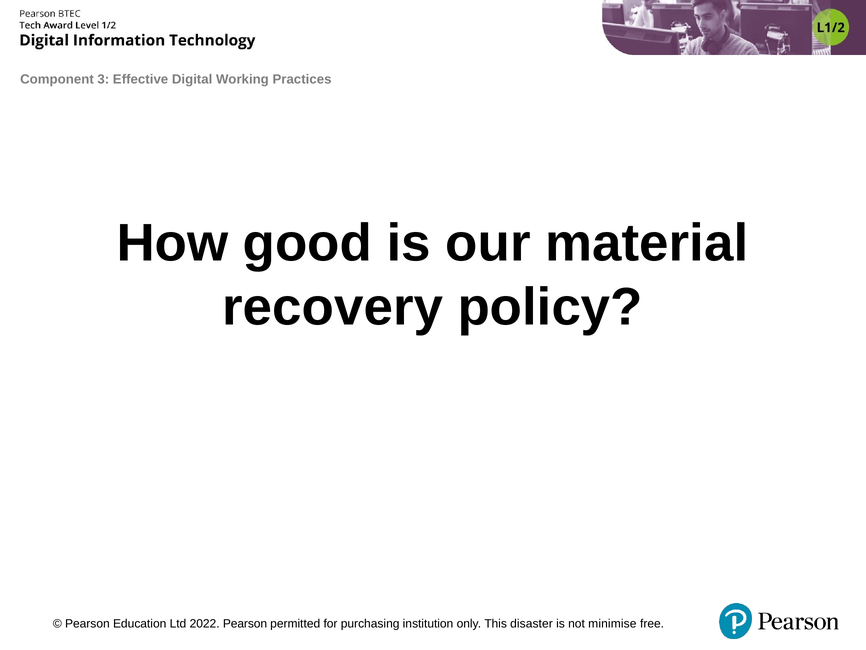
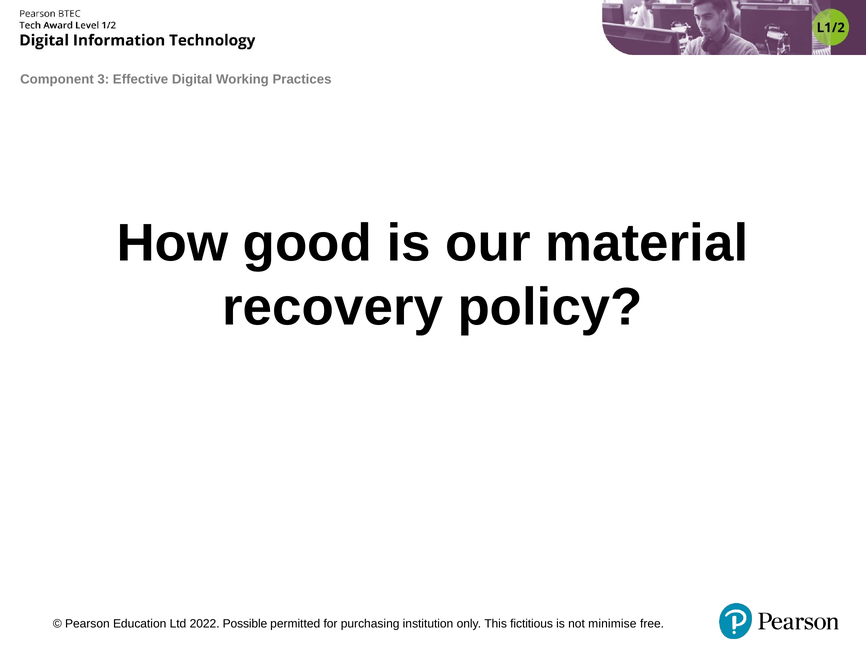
2022 Pearson: Pearson -> Possible (245, 623)
disaster: disaster -> fictitious (532, 623)
